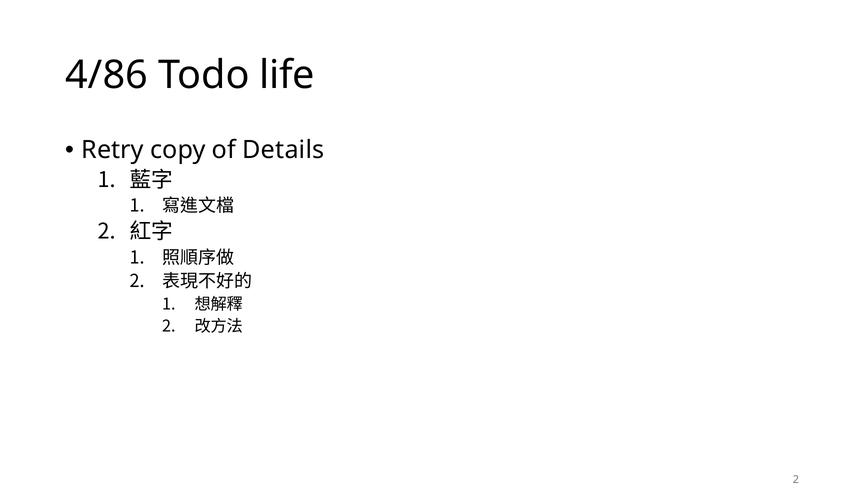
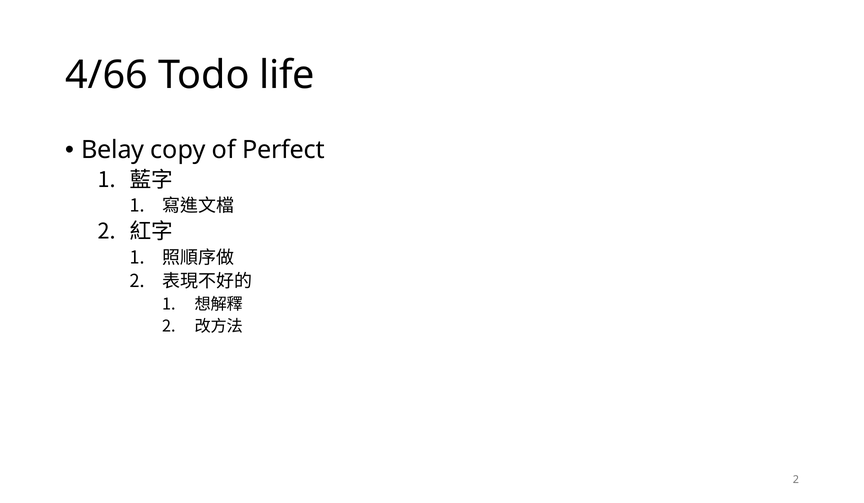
4/86: 4/86 -> 4/66 (106, 75)
Retry: Retry -> Belay (113, 150)
Details: Details -> Perfect (284, 150)
